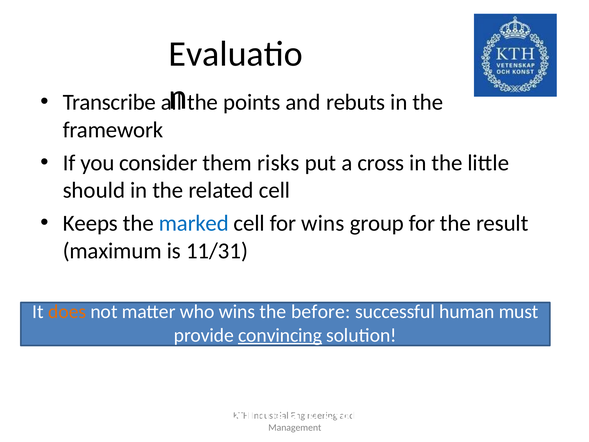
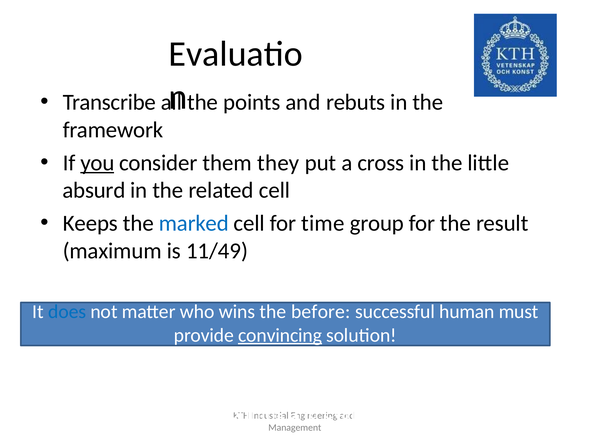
you underline: none -> present (97, 163)
risks: risks -> they (278, 163)
should: should -> absurd (94, 190)
for wins: wins -> time (323, 223)
11/31: 11/31 -> 11/49 (217, 251)
does colour: orange -> blue (67, 311)
